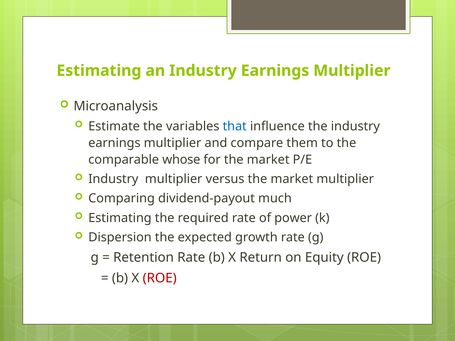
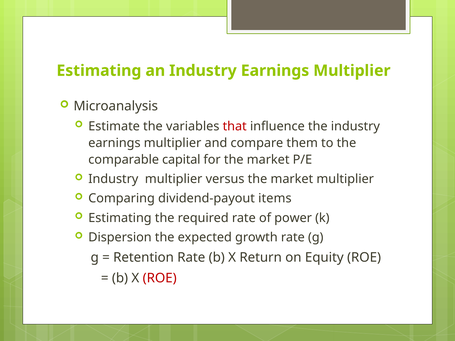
that colour: blue -> red (235, 126)
whose: whose -> capital (181, 160)
much: much -> items (275, 199)
